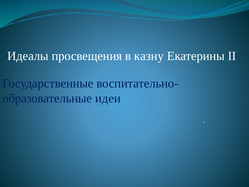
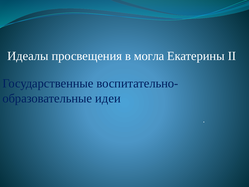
казну: казну -> могла (149, 56)
